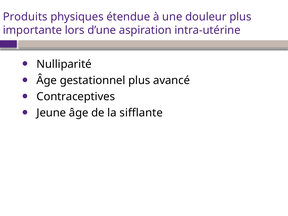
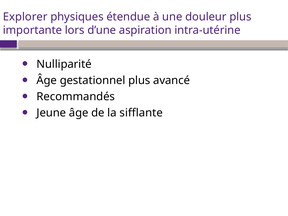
Produits: Produits -> Explorer (25, 17)
Contraceptives: Contraceptives -> Recommandés (76, 97)
